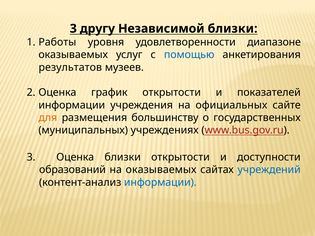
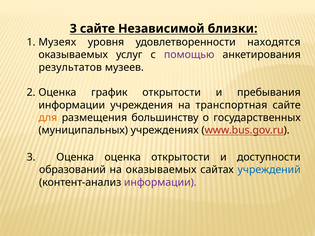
3 другу: другу -> сайте (97, 29)
Работы: Работы -> Музеях (57, 42)
диапазоне: диапазоне -> находятся (274, 42)
помощью colour: blue -> purple (189, 55)
показателей: показателей -> пребывания (269, 93)
официальных: официальных -> транспортная (231, 105)
Оценка близки: близки -> оценка (123, 157)
информации colour: blue -> purple (160, 183)
